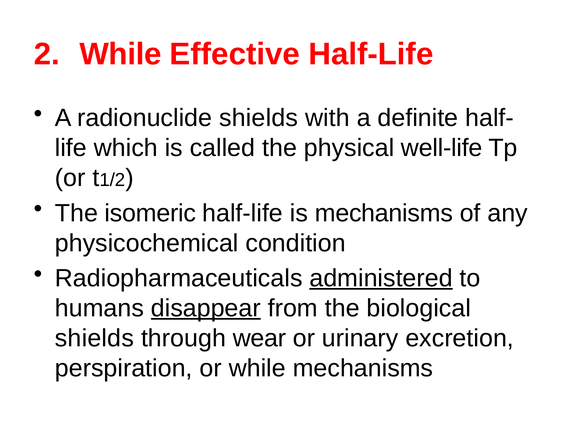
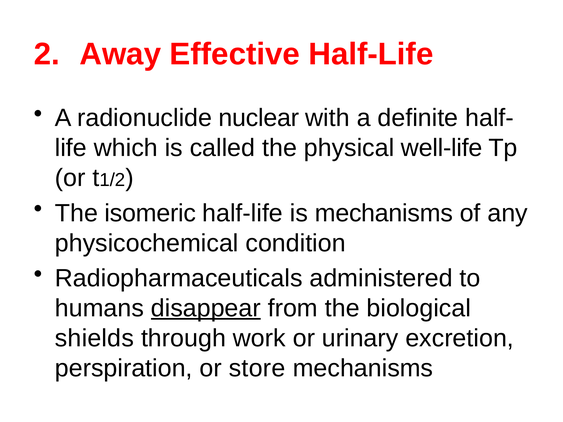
While: While -> Away (120, 54)
radionuclide shields: shields -> nuclear (259, 118)
administered underline: present -> none (381, 278)
wear: wear -> work (259, 338)
or while: while -> store (257, 368)
